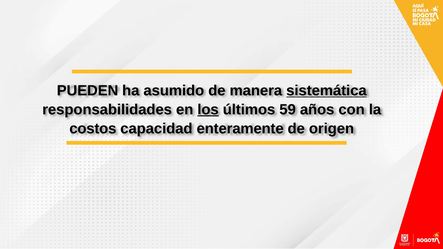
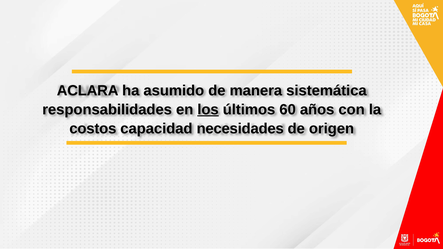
PUEDEN: PUEDEN -> ACLARA (88, 91)
sistemática underline: present -> none (326, 91)
59: 59 -> 60 (288, 110)
enteramente: enteramente -> necesidades (240, 129)
